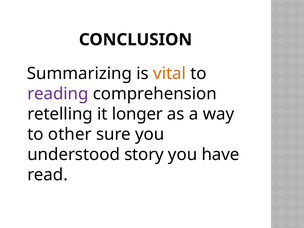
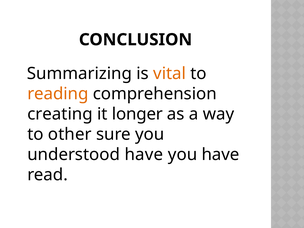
reading colour: purple -> orange (58, 94)
retelling: retelling -> creating (60, 114)
understood story: story -> have (144, 155)
